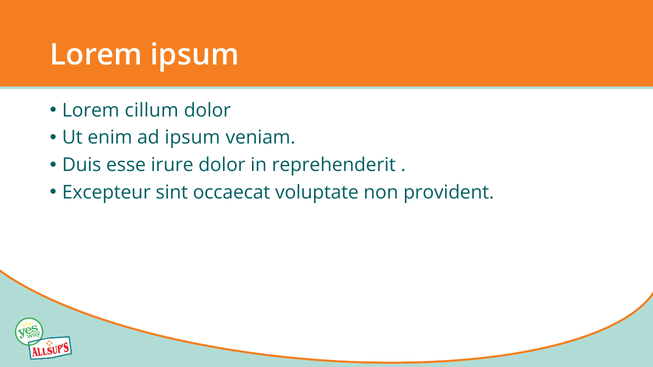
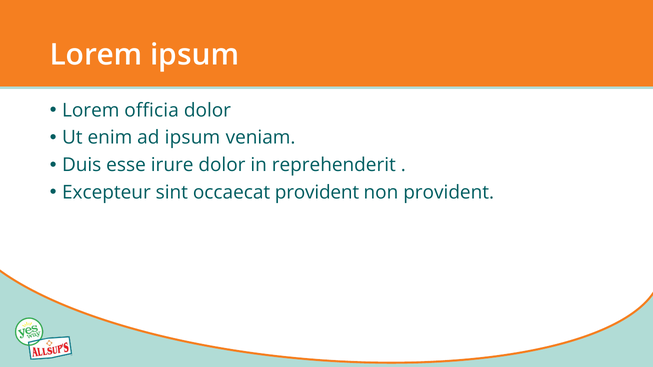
cillum: cillum -> officia (152, 110)
occaecat voluptate: voluptate -> provident (317, 193)
